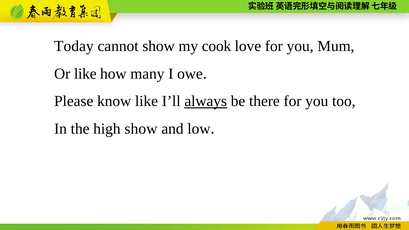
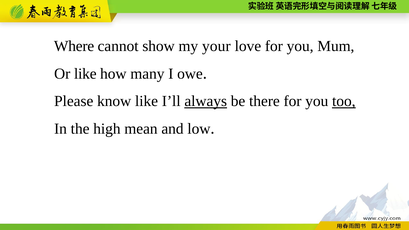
Today: Today -> Where (74, 46)
cook: cook -> your (216, 46)
too underline: none -> present (344, 101)
high show: show -> mean (141, 129)
